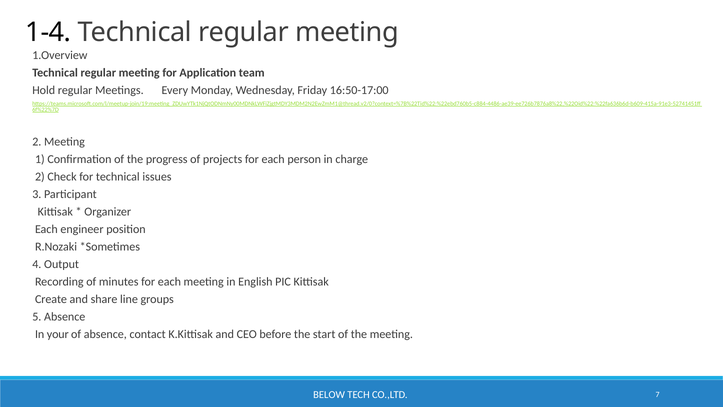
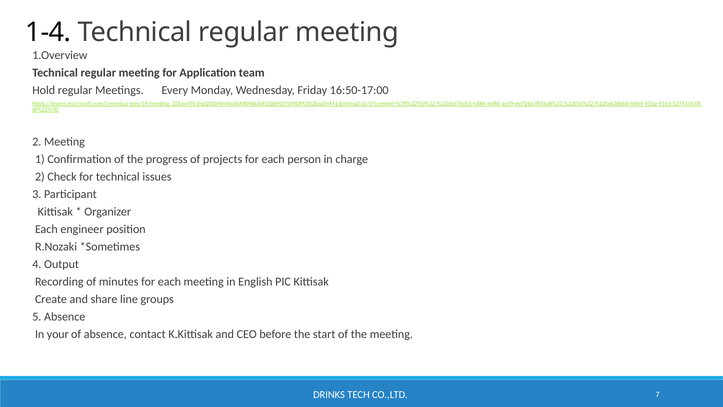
BELOW: BELOW -> DRINKS (329, 395)
